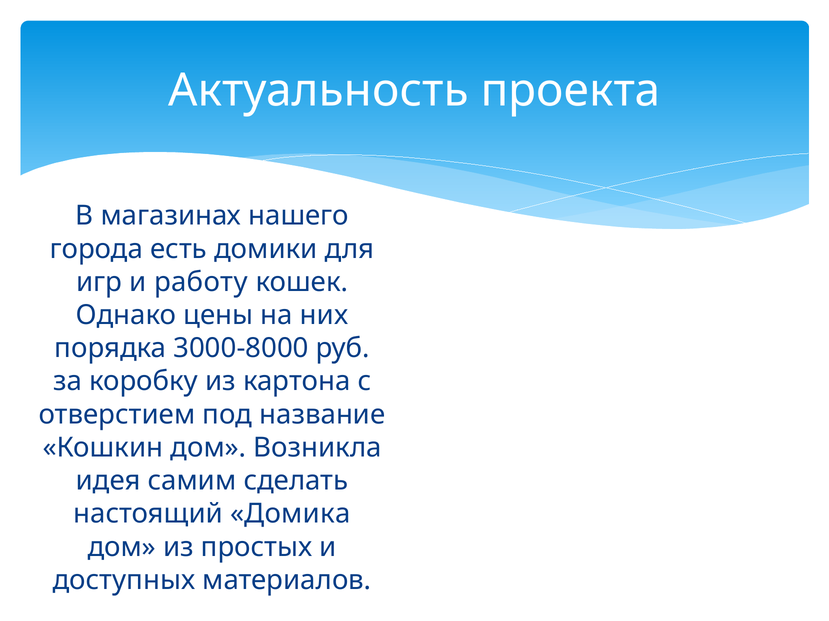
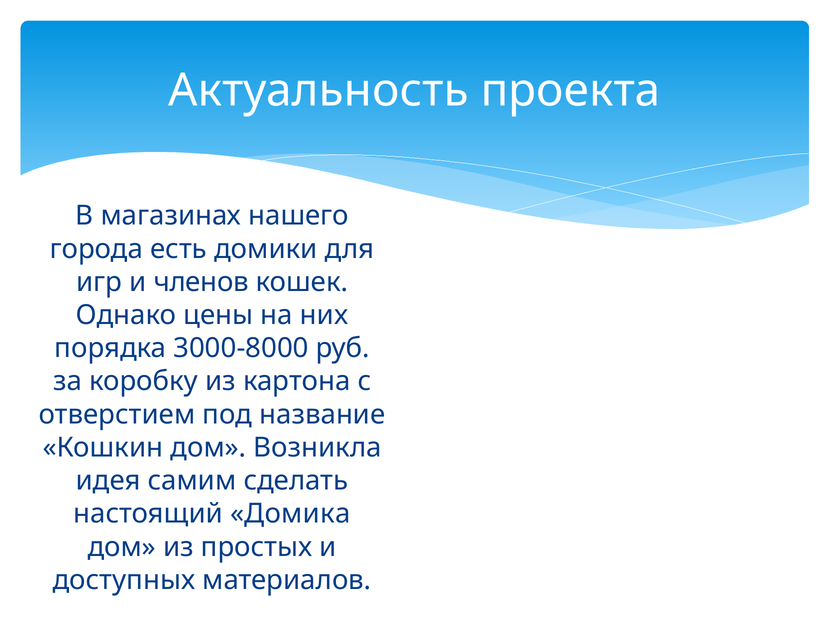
работу: работу -> членов (201, 282)
